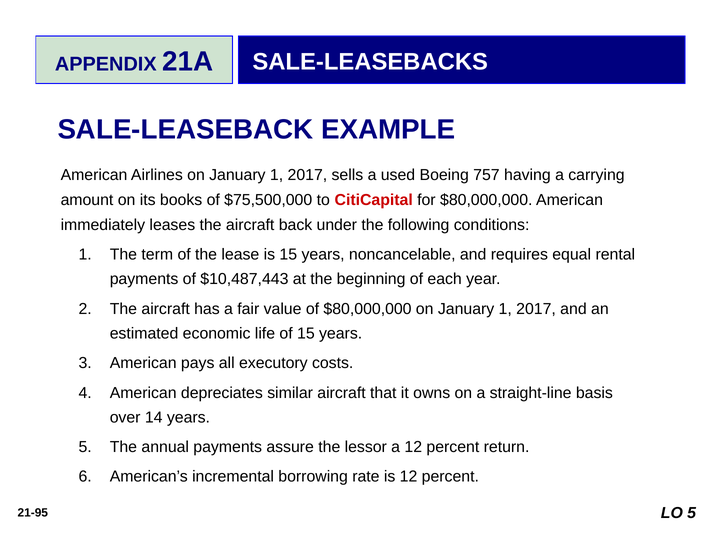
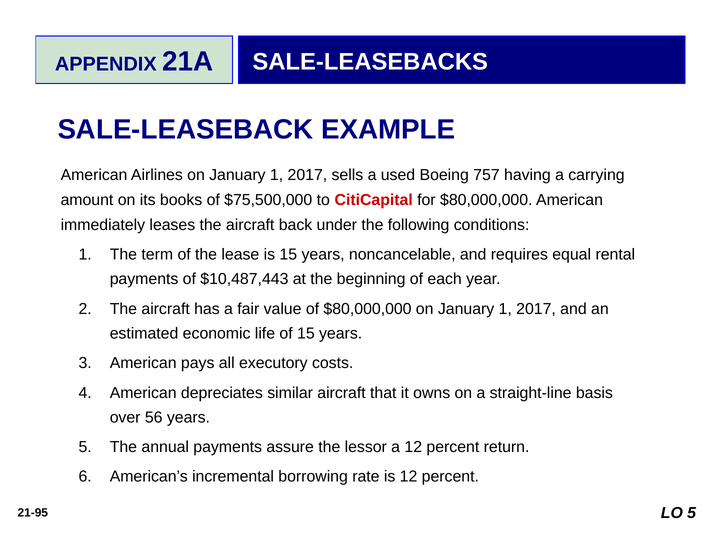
14: 14 -> 56 (154, 417)
